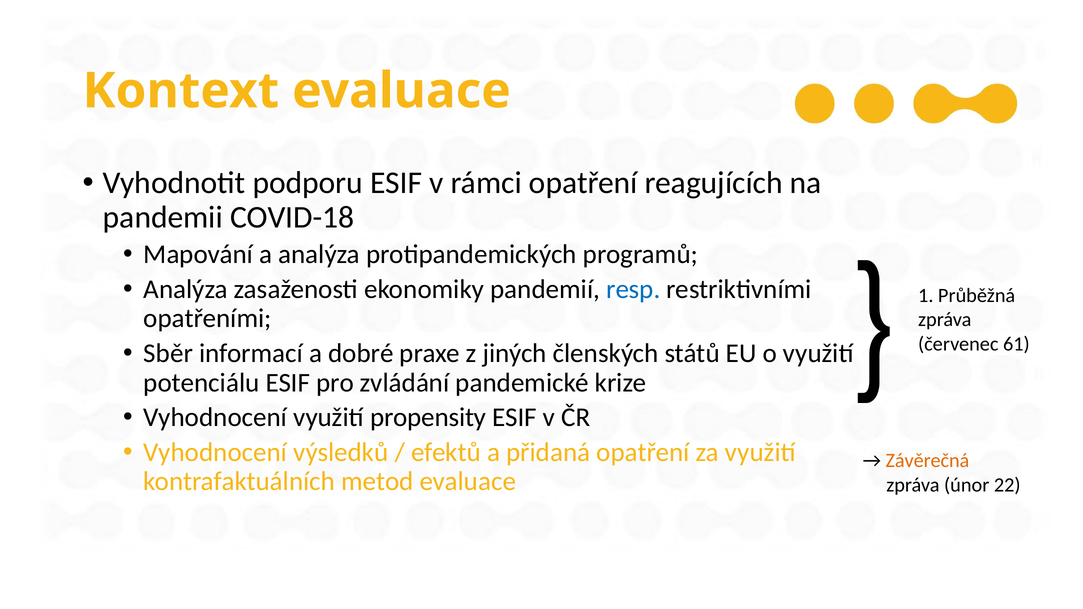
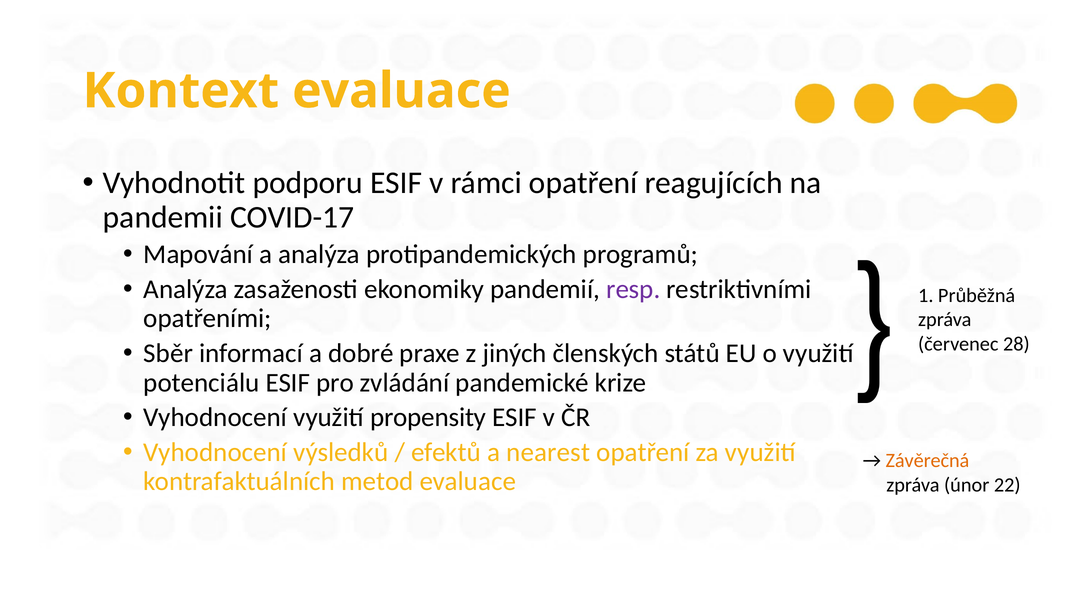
COVID-18: COVID-18 -> COVID-17 (292, 217)
resp colour: blue -> purple (633, 289)
61: 61 -> 28 (1016, 344)
přidaná: přidaná -> nearest (548, 452)
